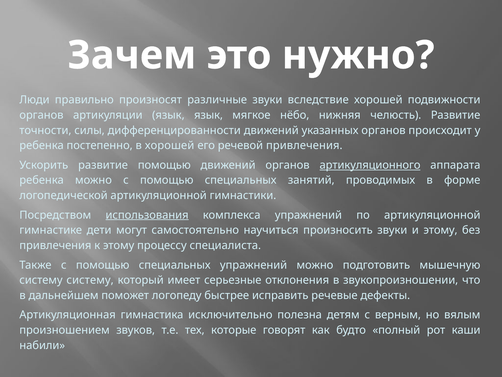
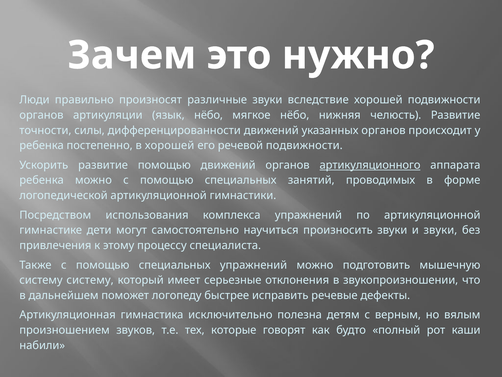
язык язык: язык -> нёбо (209, 115)
речевой привлечения: привлечения -> подвижности (304, 145)
использования underline: present -> none (147, 215)
и этому: этому -> звуки (440, 230)
